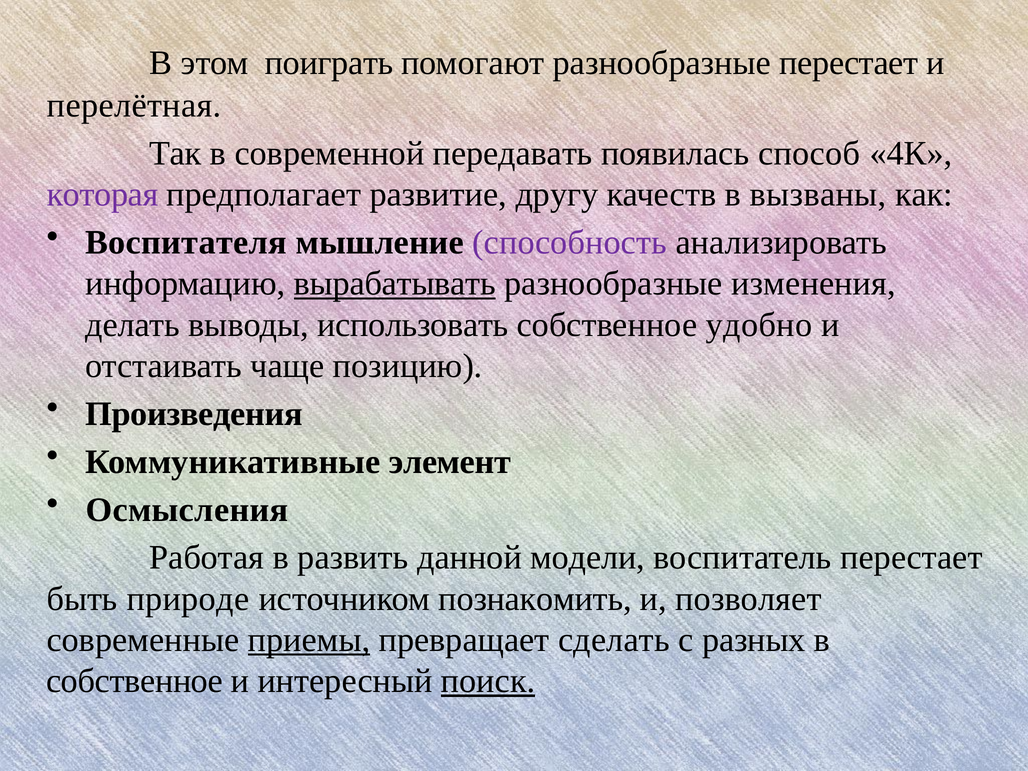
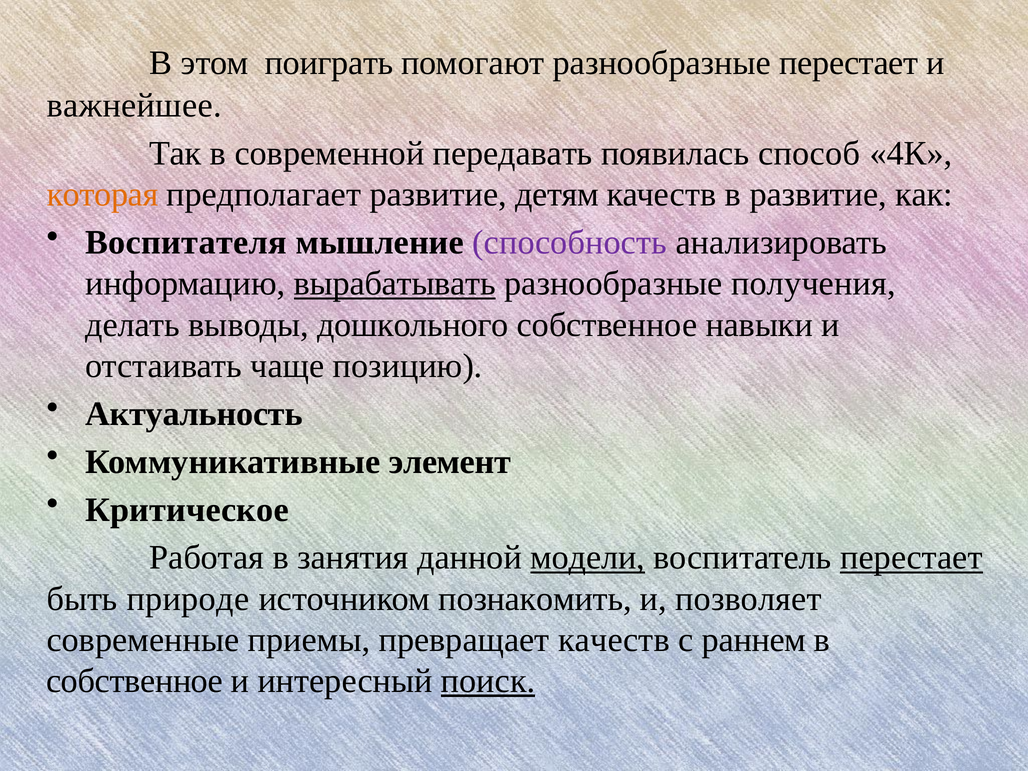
перелётная: перелётная -> важнейшее (134, 105)
которая colour: purple -> orange (102, 194)
другу: другу -> детям (557, 194)
в вызваны: вызваны -> развитие (818, 194)
изменения: изменения -> получения (813, 284)
использовать: использовать -> дошкольного (413, 325)
удобно: удобно -> навыки (759, 325)
Произведения: Произведения -> Актуальность (194, 414)
Осмысления: Осмысления -> Критическое (187, 510)
развить: развить -> занятия (353, 558)
модели underline: none -> present (588, 558)
перестает underline: none -> present (911, 558)
приемы underline: present -> none (309, 640)
превращает сделать: сделать -> качеств (614, 640)
разных: разных -> раннем (754, 640)
